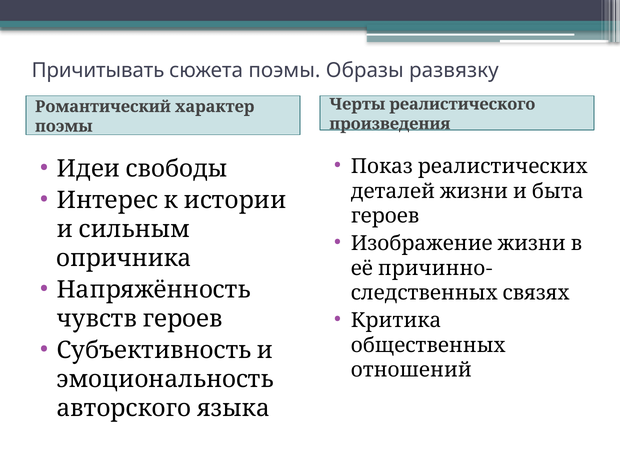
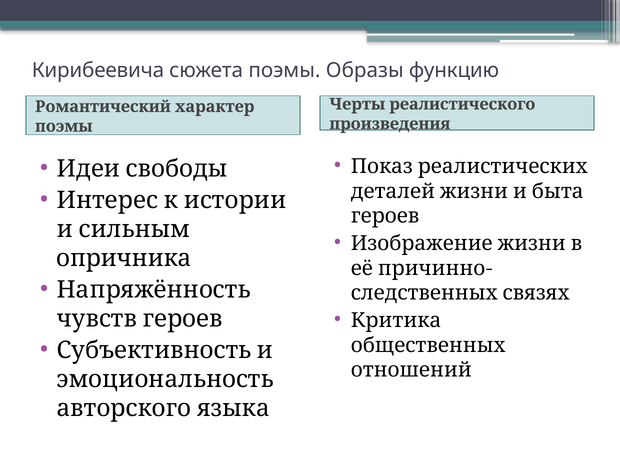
Причитывать: Причитывать -> Кирибеевича (98, 70)
развязку: развязку -> функцию (454, 70)
